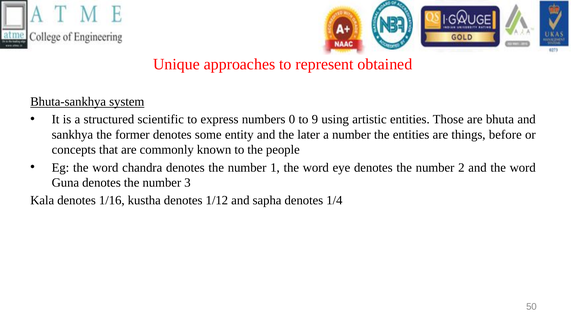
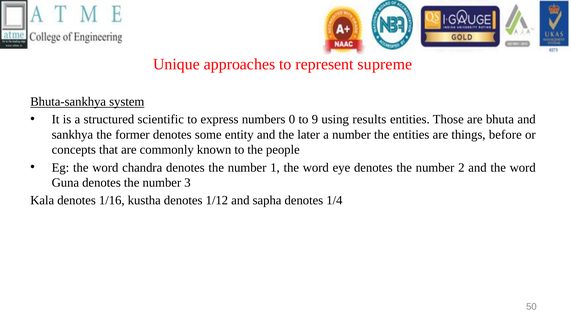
obtained: obtained -> supreme (385, 64)
artistic: artistic -> results (369, 119)
